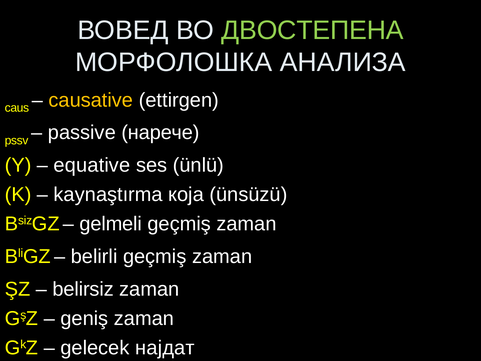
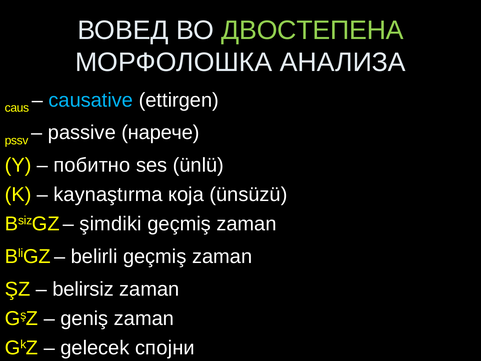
causative colour: yellow -> light blue (91, 100)
equative: equative -> побитно (92, 165)
gelmeli: gelmeli -> şimdiki (111, 224)
најдат: најдат -> спојни (165, 348)
